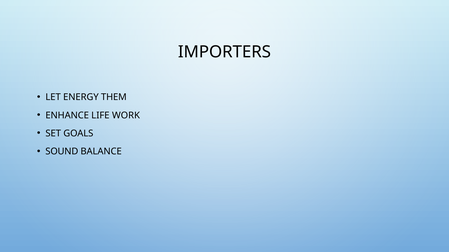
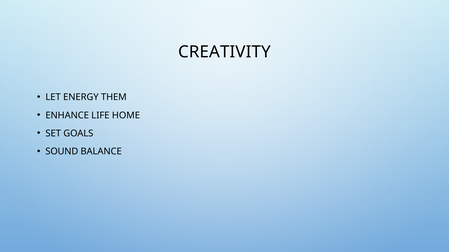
IMPORTERS: IMPORTERS -> CREATIVITY (224, 52)
WORK: WORK -> HOME (126, 116)
